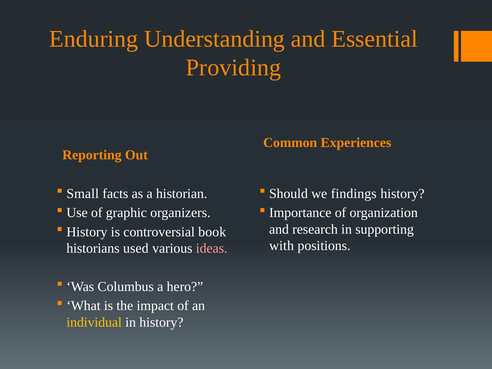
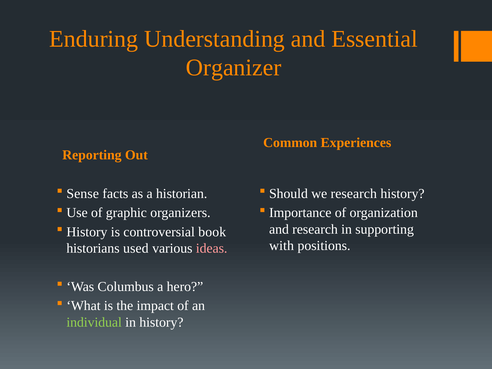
Providing: Providing -> Organizer (234, 68)
Small: Small -> Sense (83, 194)
we findings: findings -> research (354, 194)
individual colour: yellow -> light green (94, 322)
